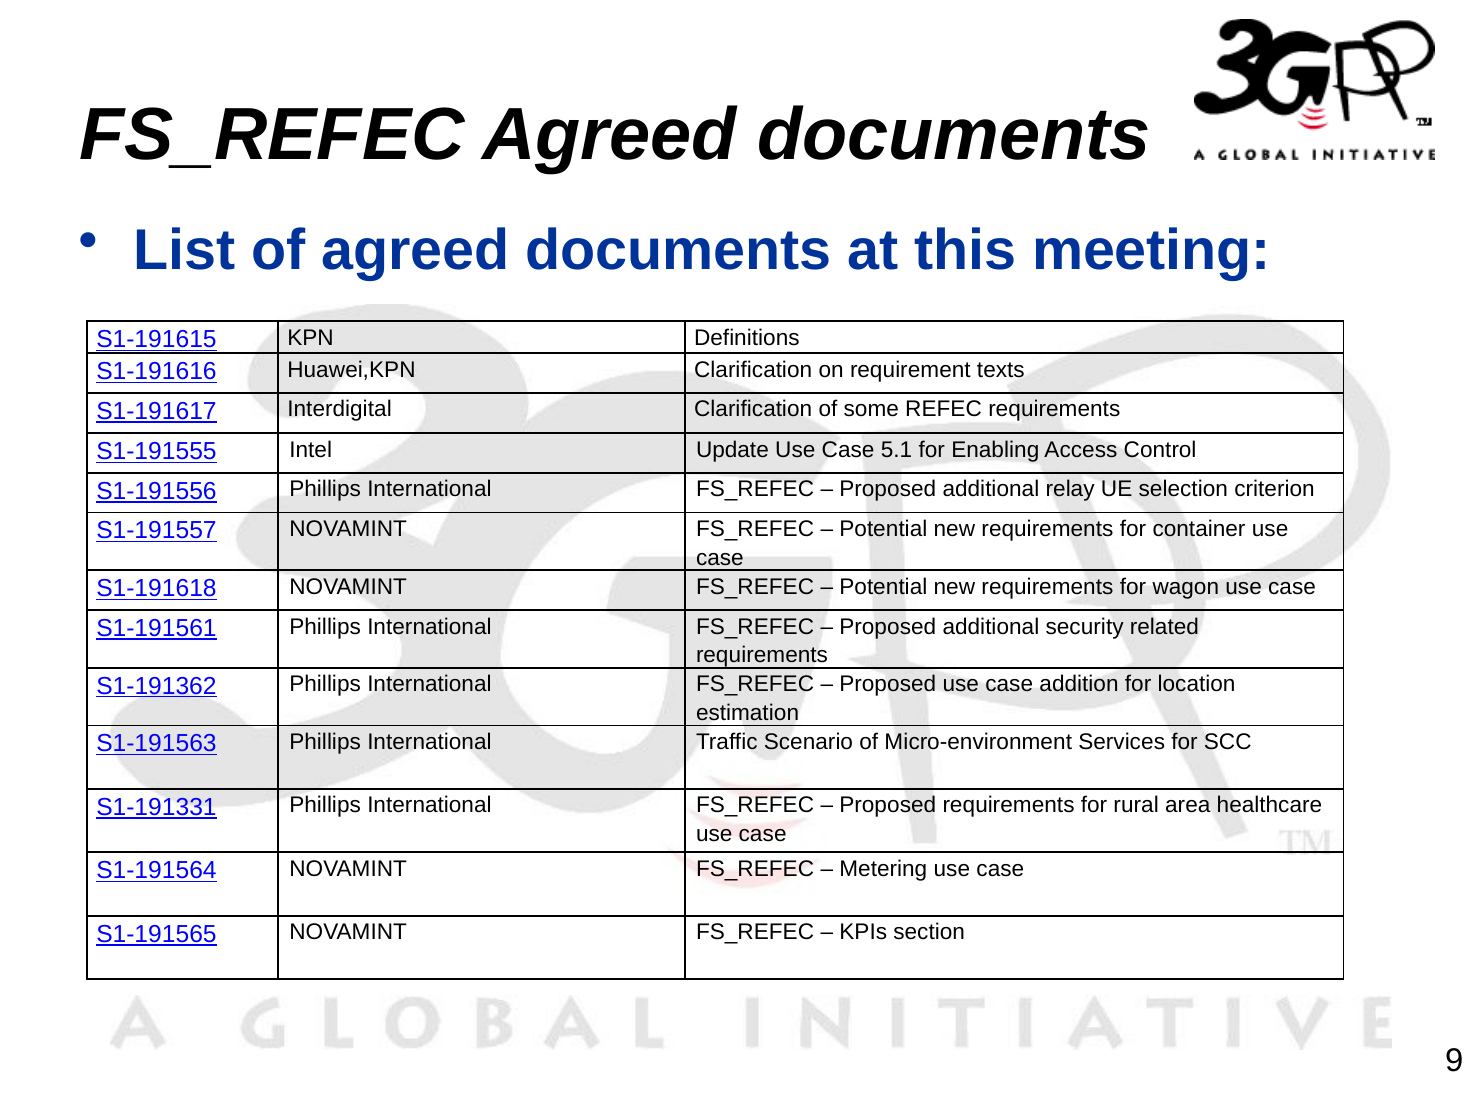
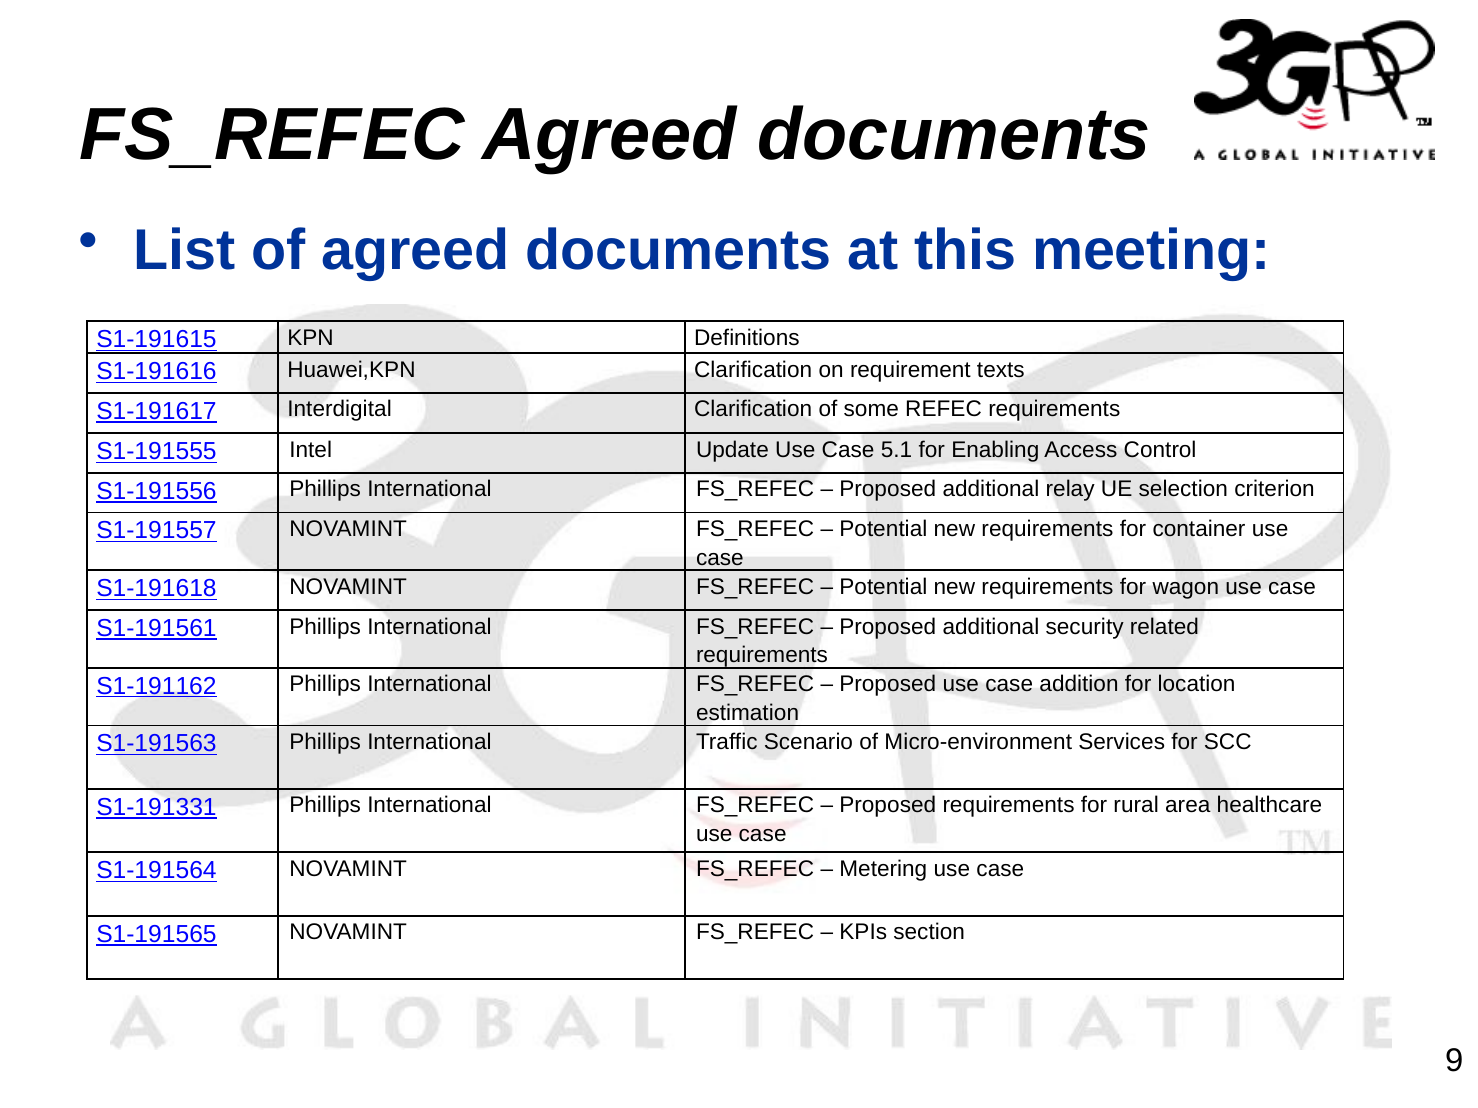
S1-191362: S1-191362 -> S1-191162 (156, 686)
